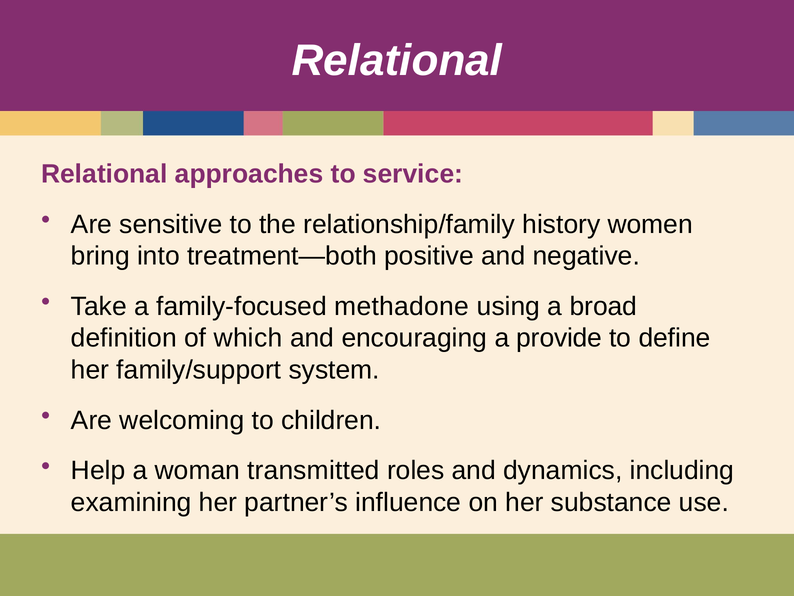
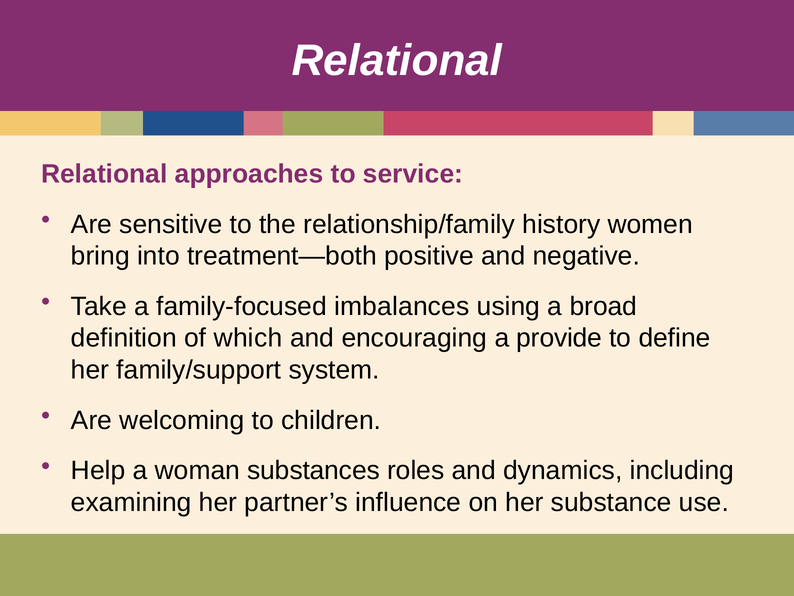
methadone: methadone -> imbalances (402, 306)
transmitted: transmitted -> substances (314, 470)
